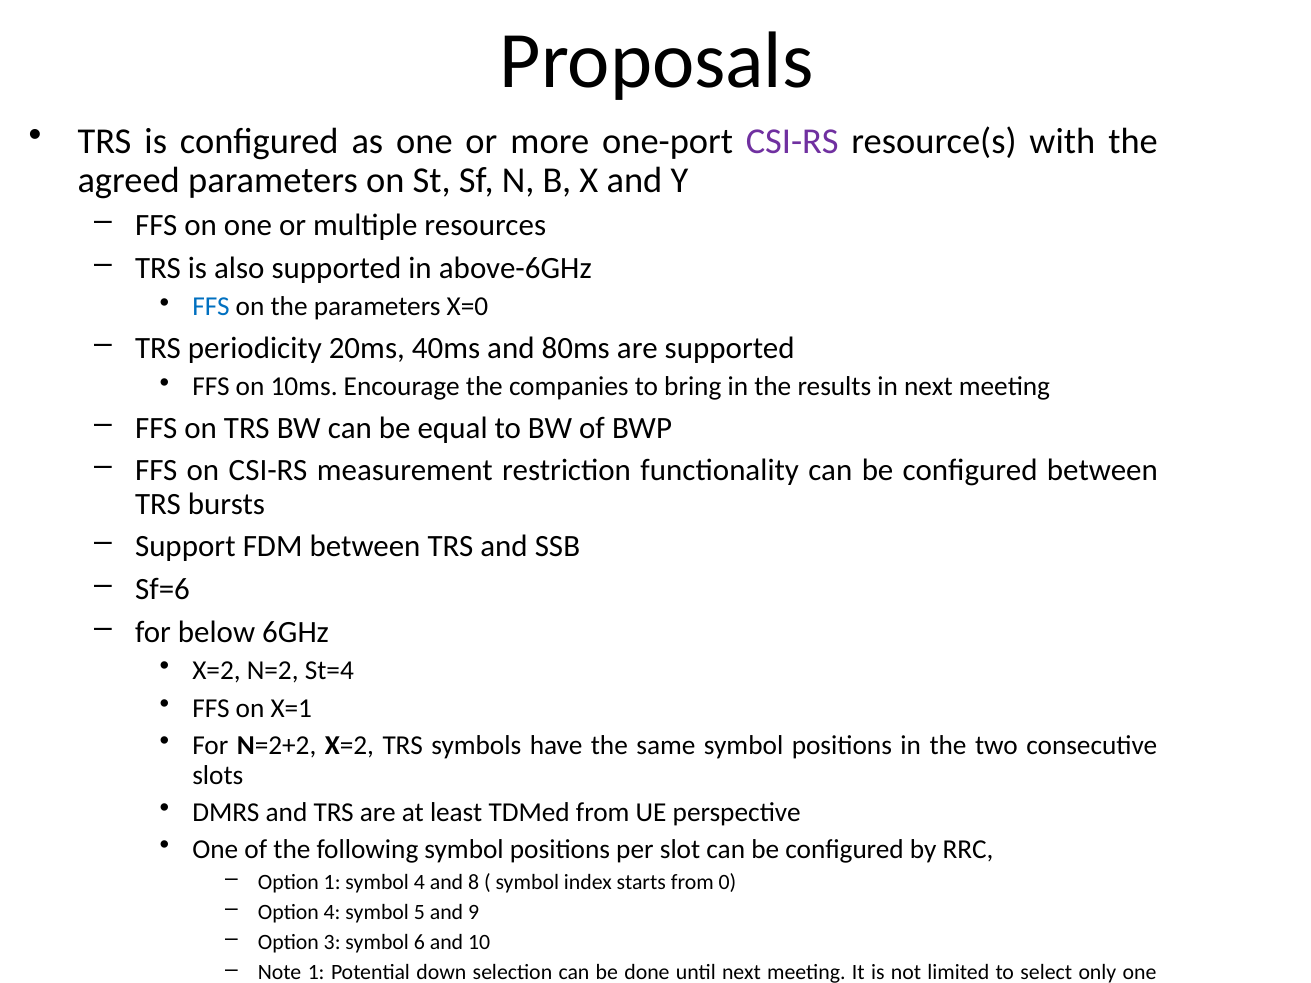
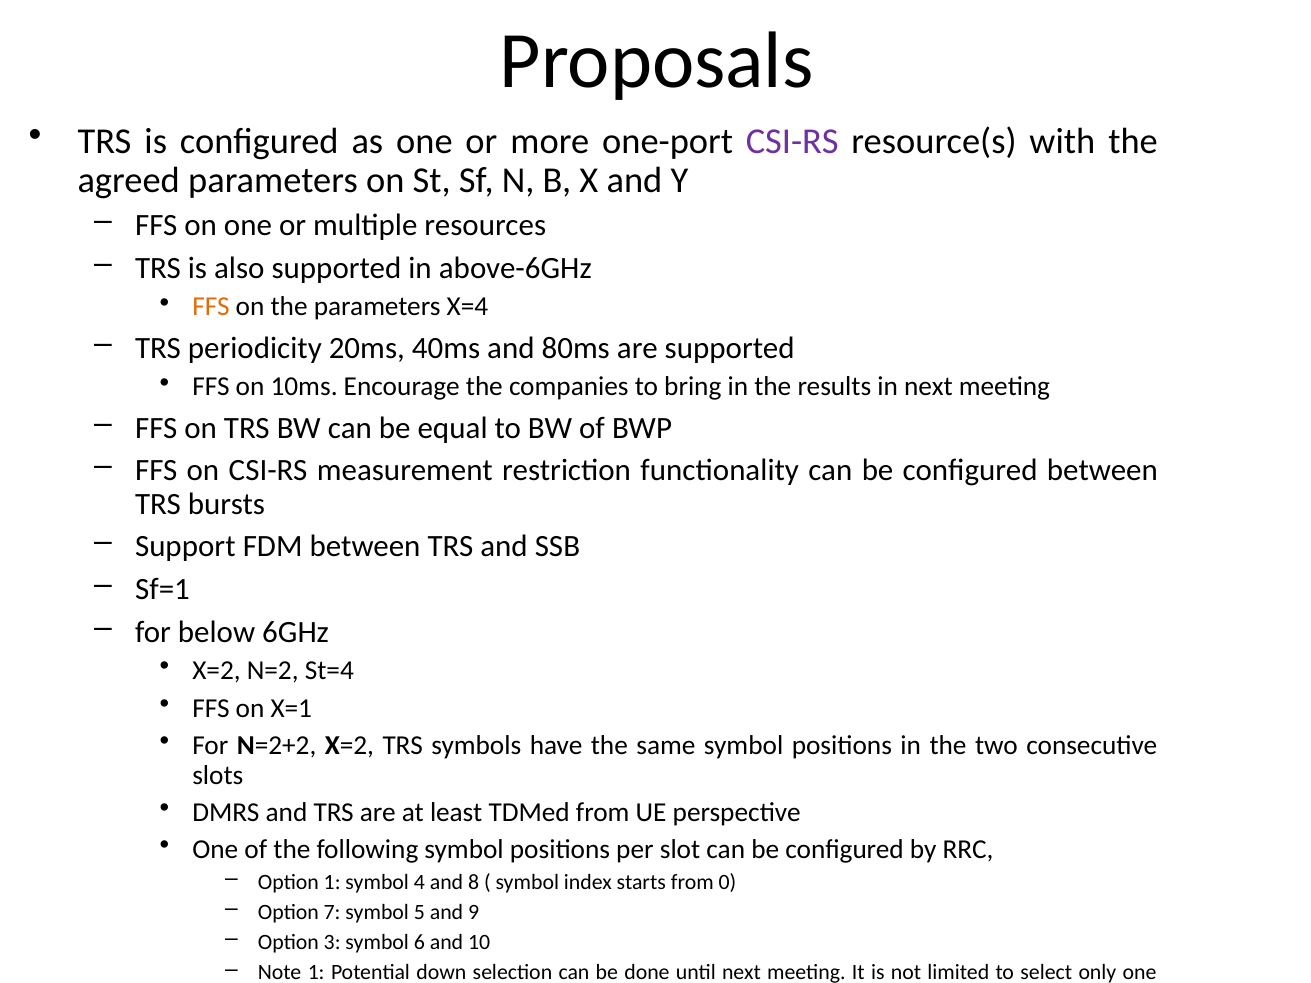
FFS colour: blue -> orange (211, 307)
X=0: X=0 -> X=4 (467, 307)
Sf=6: Sf=6 -> Sf=1 (162, 589)
Option 4: 4 -> 7 (332, 912)
